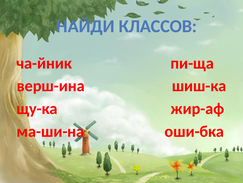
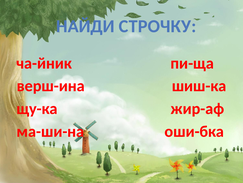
КЛАССОВ: КЛАССОВ -> СТРОЧКУ (158, 26)
